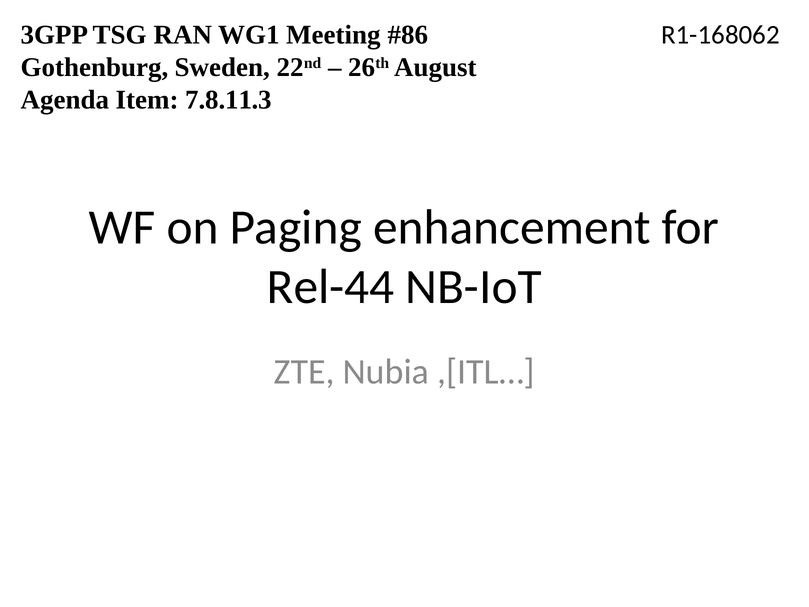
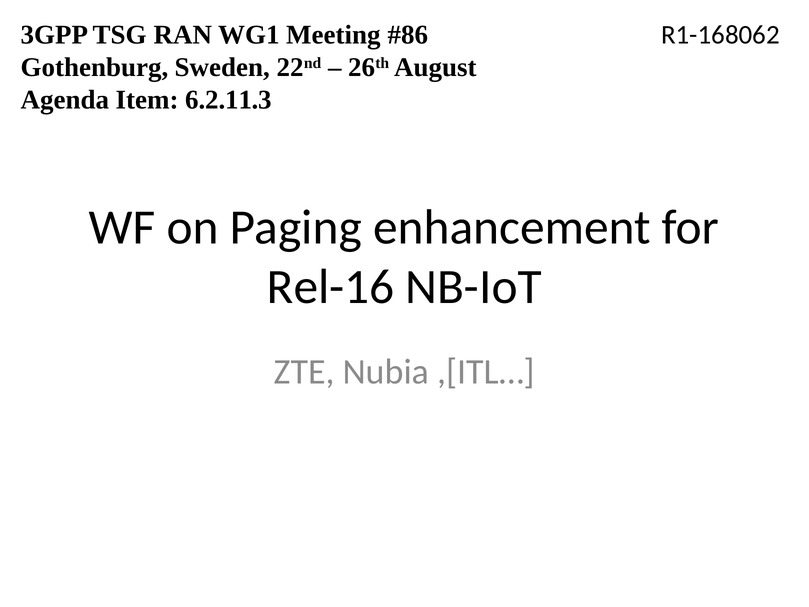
7.8.11.3: 7.8.11.3 -> 6.2.11.3 (229, 100)
Rel-44: Rel-44 -> Rel-16 (331, 287)
